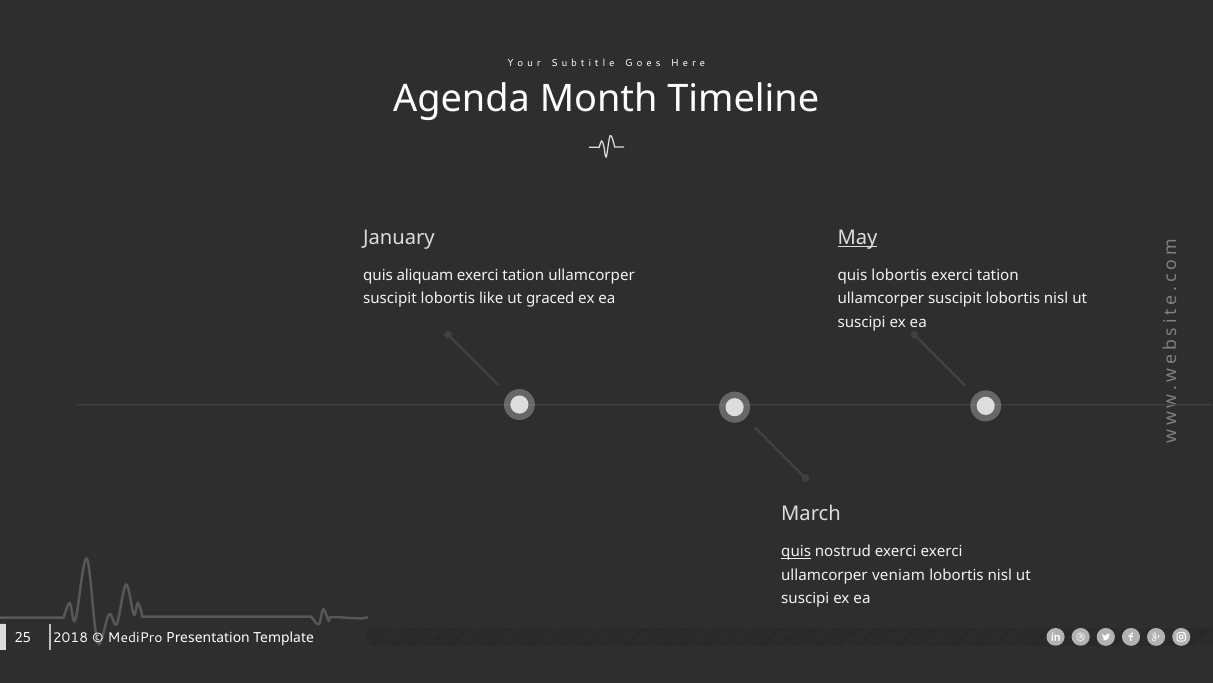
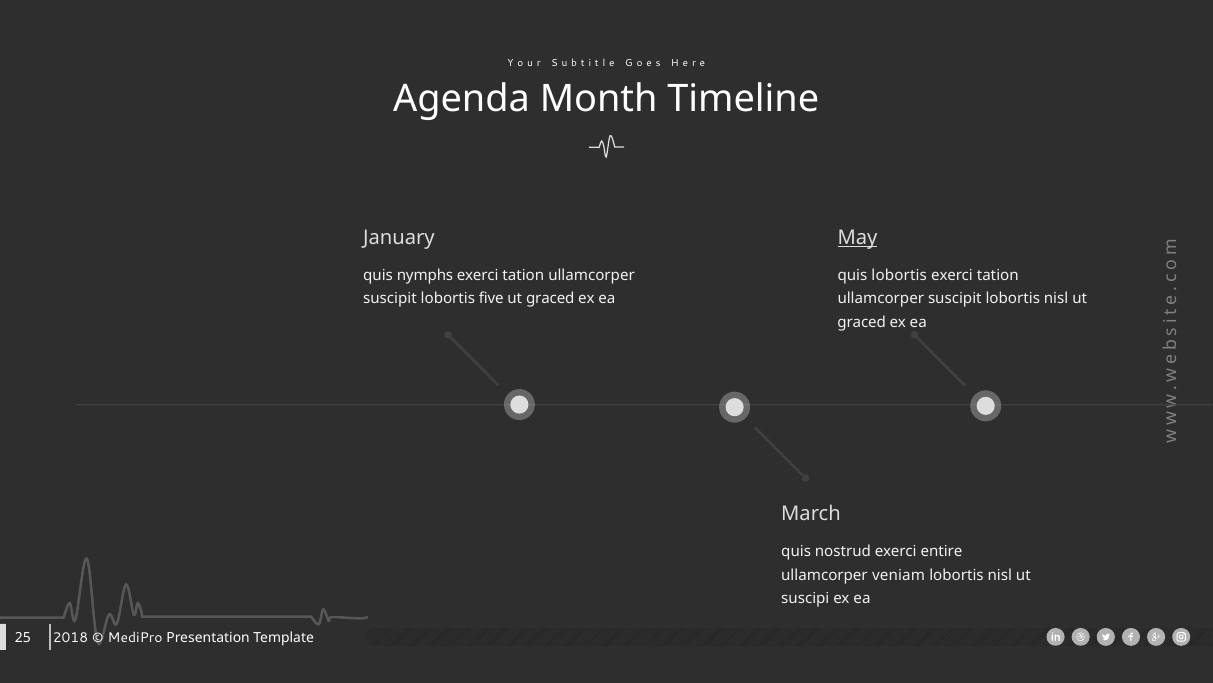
aliquam: aliquam -> nymphs (425, 275)
like: like -> five (491, 299)
suscipi: suscipi -> graced (862, 322)
quis underline: present -> none (796, 551)
exerci exerci: exerci -> entire (941, 551)
